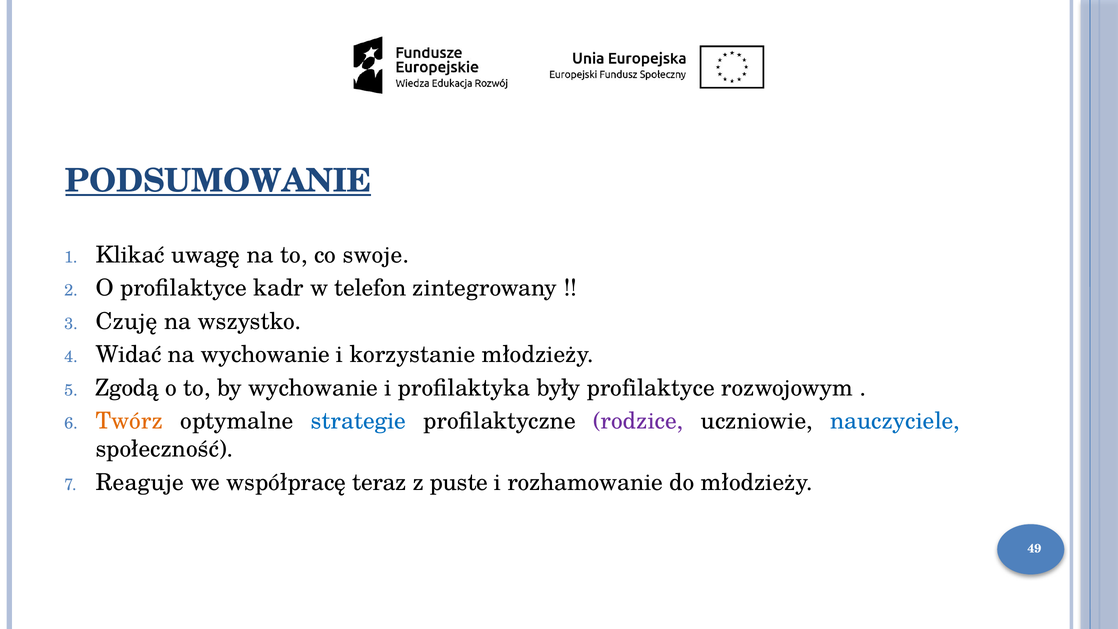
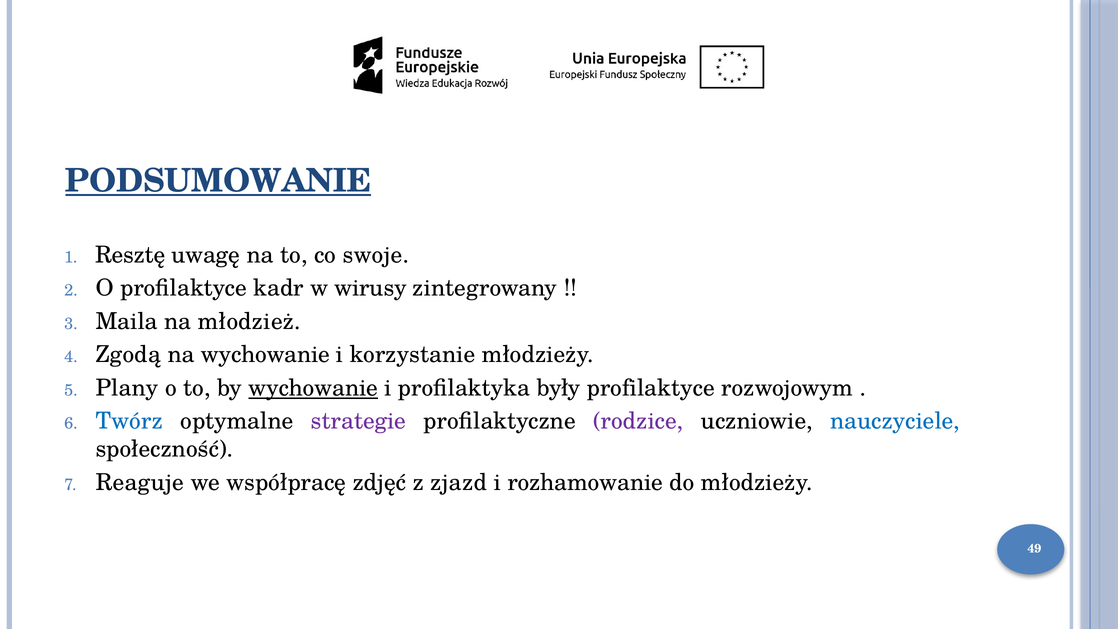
Klikać: Klikać -> Resztę (130, 255)
telefon: telefon -> wirusy (370, 288)
Czuję: Czuję -> Maila (127, 321)
wszystko: wszystko -> młodzież (249, 321)
Widać: Widać -> Zgodą (128, 355)
Zgodą: Zgodą -> Plany (127, 388)
wychowanie underline: none -> present (313, 388)
Twórz colour: orange -> blue (129, 421)
strategie colour: blue -> purple (359, 421)
teraz: teraz -> zdjęć (379, 482)
puste: puste -> zjazd (459, 482)
